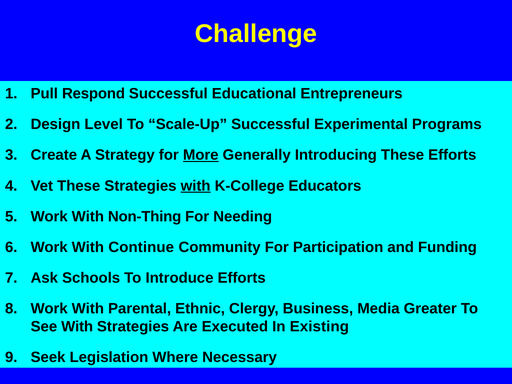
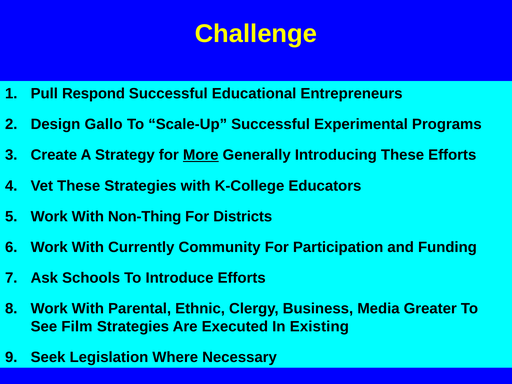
Level: Level -> Gallo (104, 124)
with underline: present -> none (196, 186)
Needing: Needing -> Districts (243, 216)
Continue: Continue -> Currently (141, 247)
See With: With -> Film (77, 327)
